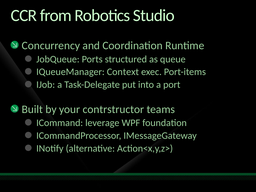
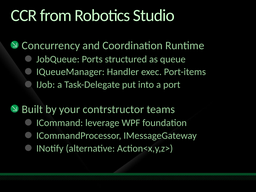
Context: Context -> Handler (123, 72)
